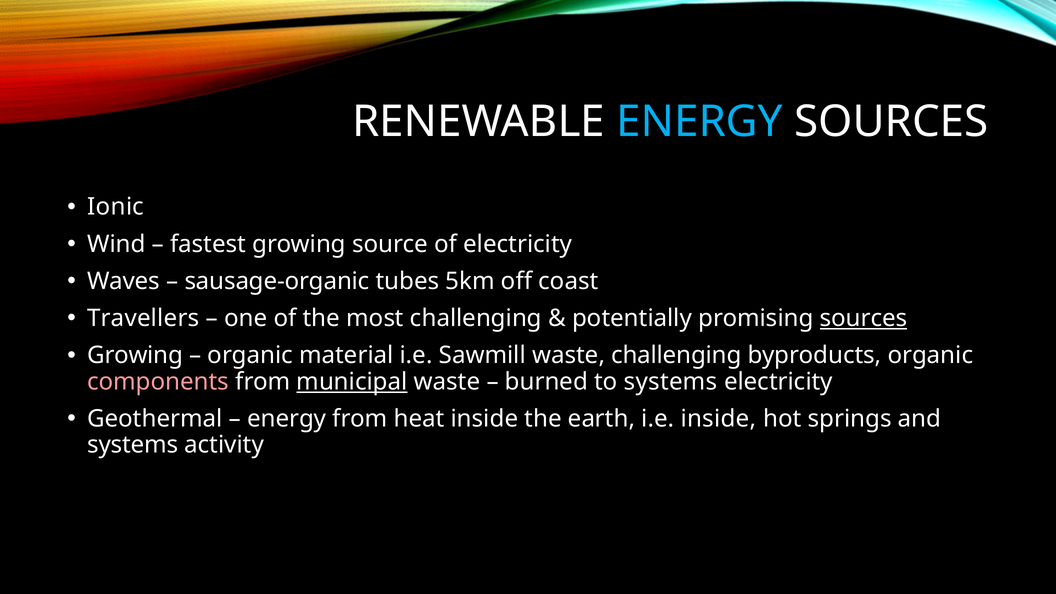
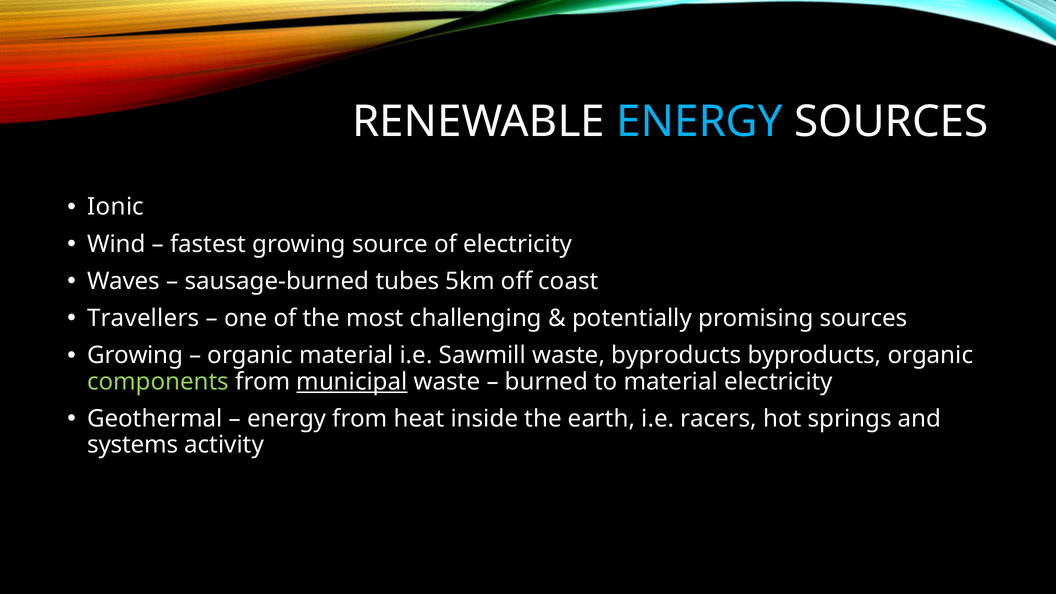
sausage-organic: sausage-organic -> sausage-burned (277, 281)
sources underline: present -> none (864, 318)
waste challenging: challenging -> byproducts (676, 355)
components colour: pink -> light green (158, 382)
to systems: systems -> material (671, 382)
i.e inside: inside -> racers (719, 419)
